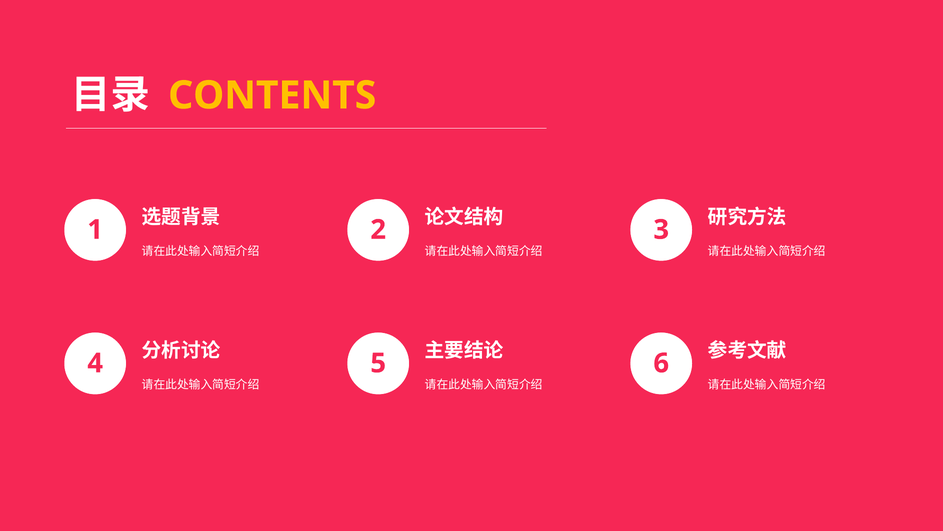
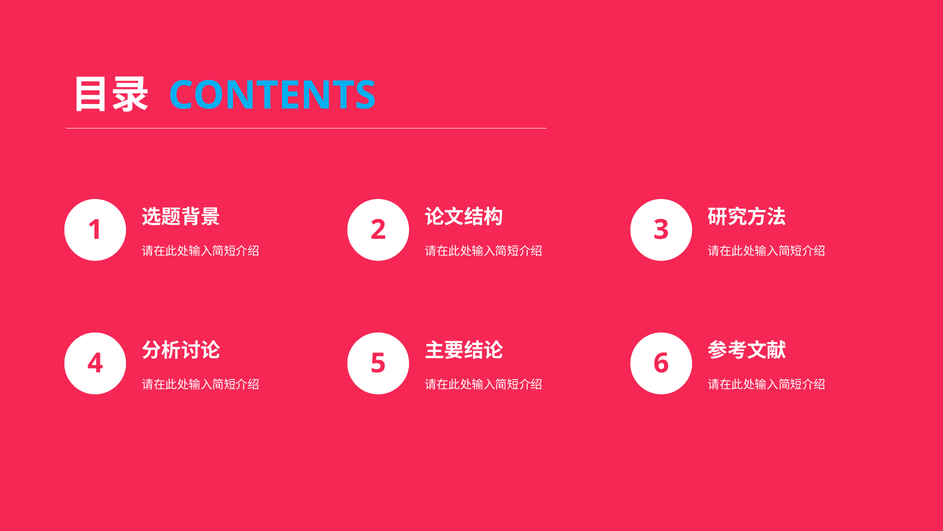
CONTENTS colour: yellow -> light blue (272, 95)
